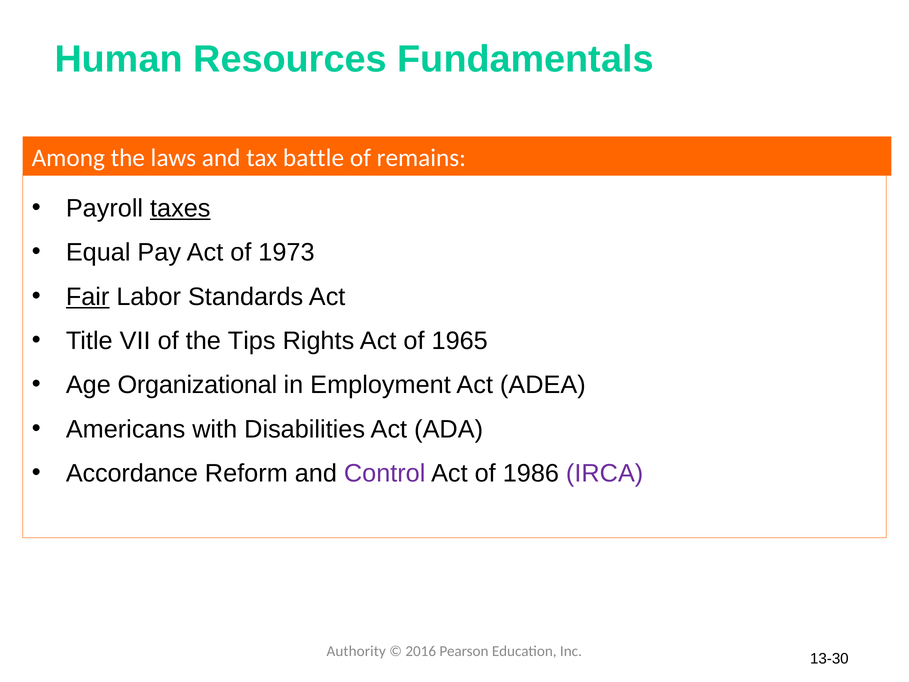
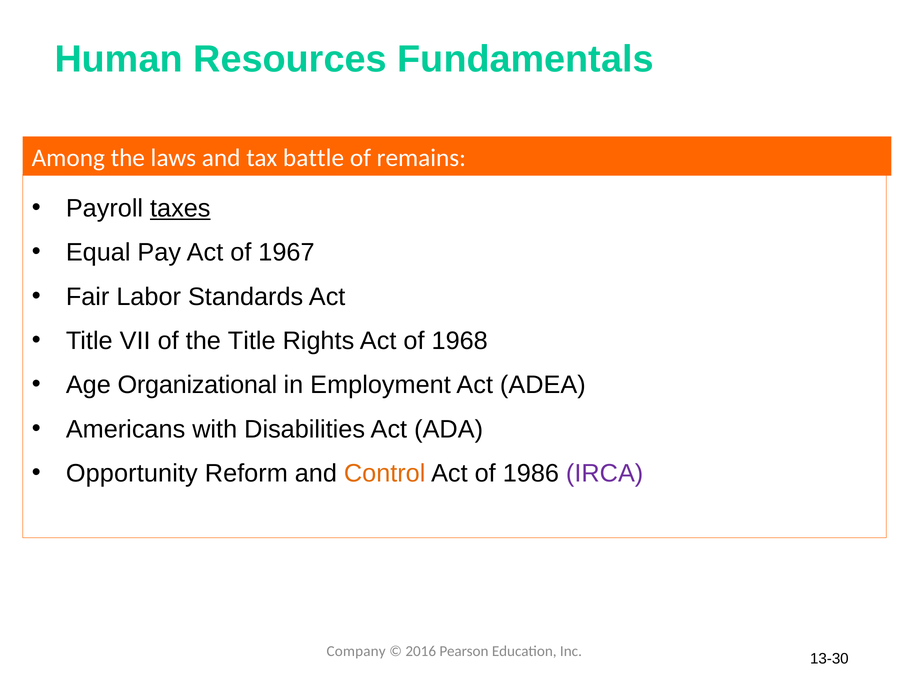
1973: 1973 -> 1967 (286, 252)
Fair underline: present -> none (88, 297)
the Tips: Tips -> Title (252, 341)
1965: 1965 -> 1968 (460, 341)
Accordance: Accordance -> Opportunity (132, 473)
Control colour: purple -> orange (385, 473)
Authority: Authority -> Company (356, 651)
